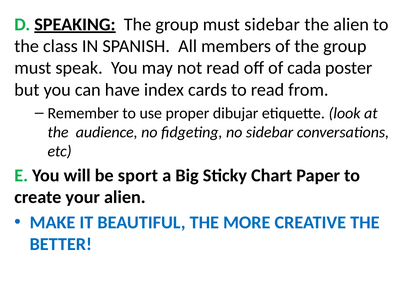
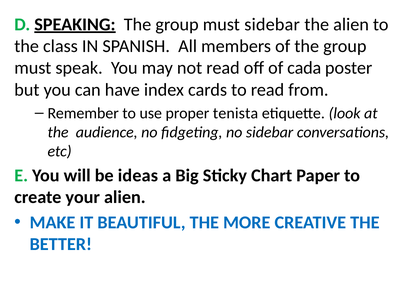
dibujar: dibujar -> tenista (236, 113)
sport: sport -> ideas (138, 176)
